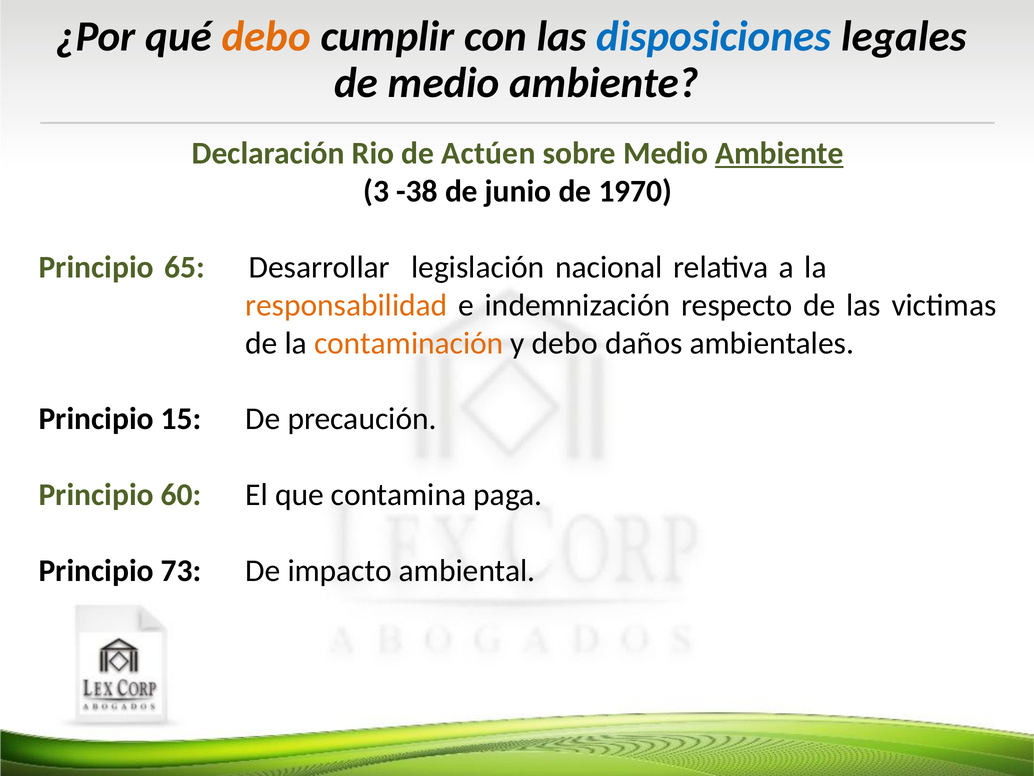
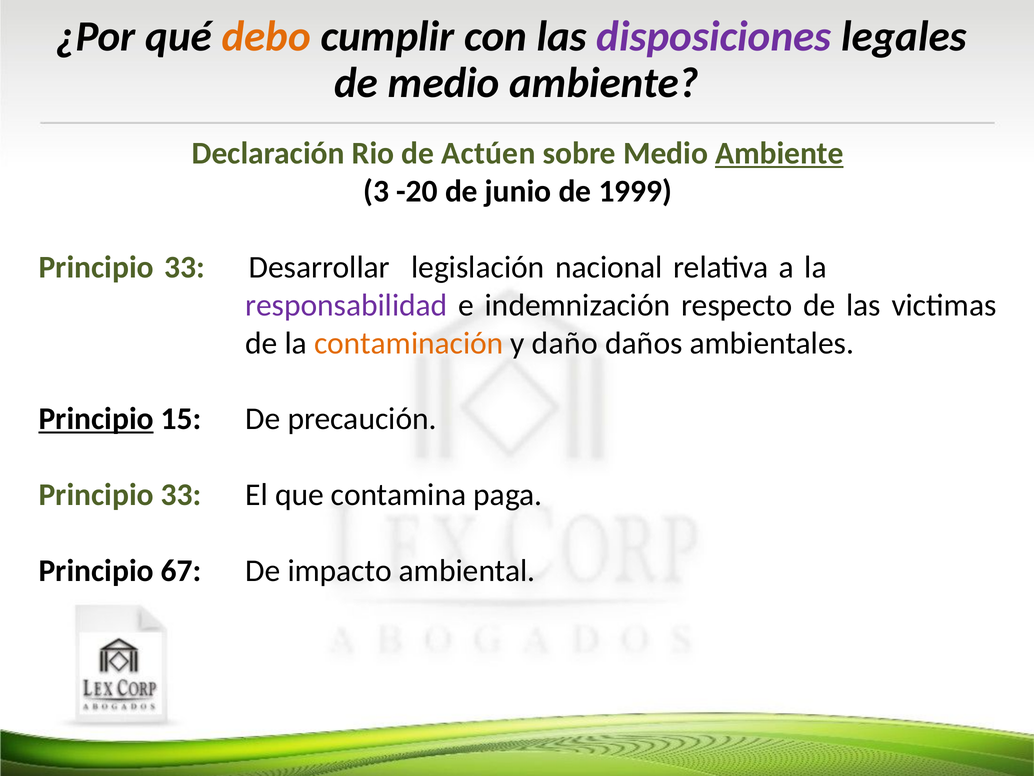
disposiciones colour: blue -> purple (714, 36)
-38: -38 -> -20 (417, 191)
1970: 1970 -> 1999 (635, 191)
65: 65 -> 33 (185, 267)
responsabilidad colour: orange -> purple (346, 305)
y debo: debo -> daño (565, 343)
Principio underline: none -> present (96, 419)
60: 60 -> 33 (181, 495)
73: 73 -> 67 (181, 570)
